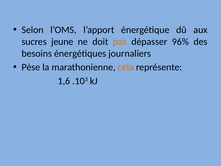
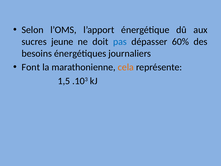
pas colour: orange -> blue (120, 42)
96%: 96% -> 60% (180, 42)
Pèse: Pèse -> Font (31, 67)
1,6: 1,6 -> 1,5 (64, 81)
